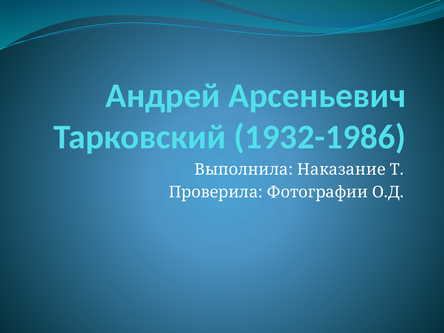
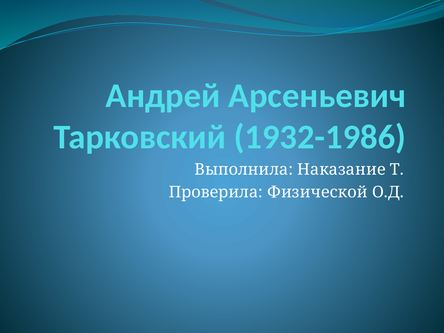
Фотографии: Фотографии -> Физической (317, 192)
